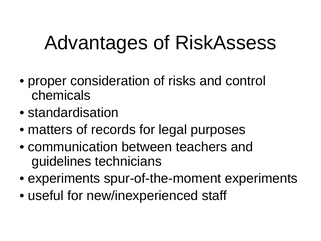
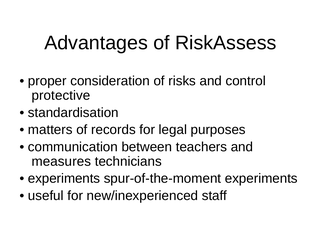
chemicals: chemicals -> protective (61, 95)
guidelines: guidelines -> measures (61, 161)
